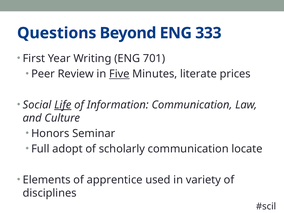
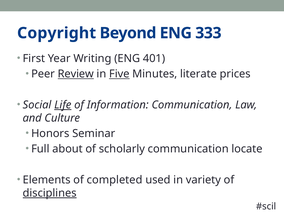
Questions: Questions -> Copyright (57, 33)
701: 701 -> 401 (154, 58)
Review underline: none -> present (76, 74)
adopt: adopt -> about (67, 149)
apprentice: apprentice -> completed (115, 180)
disciplines underline: none -> present (50, 193)
